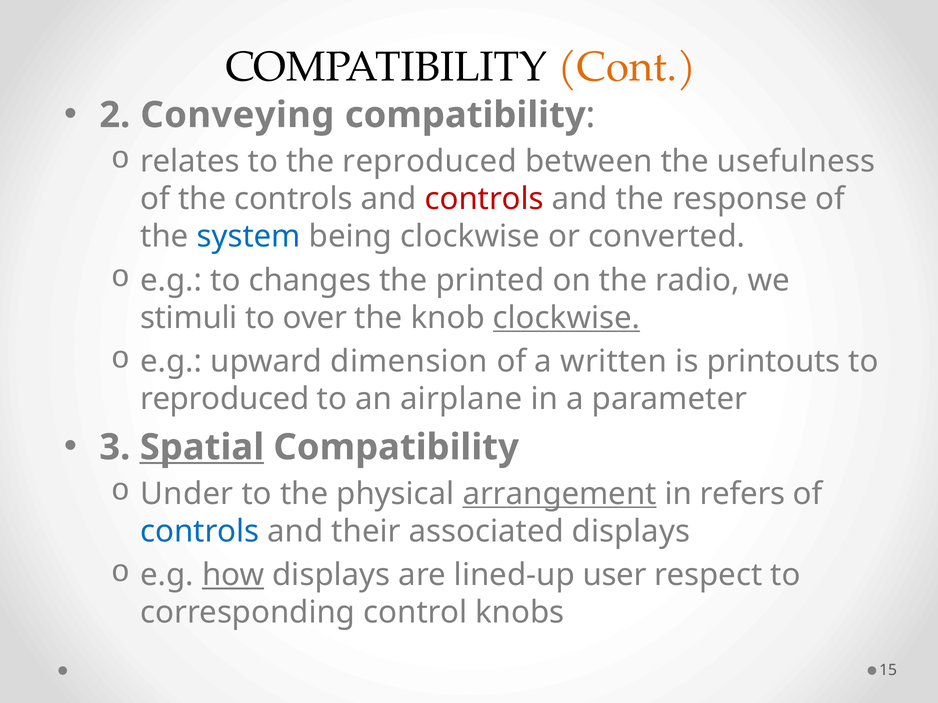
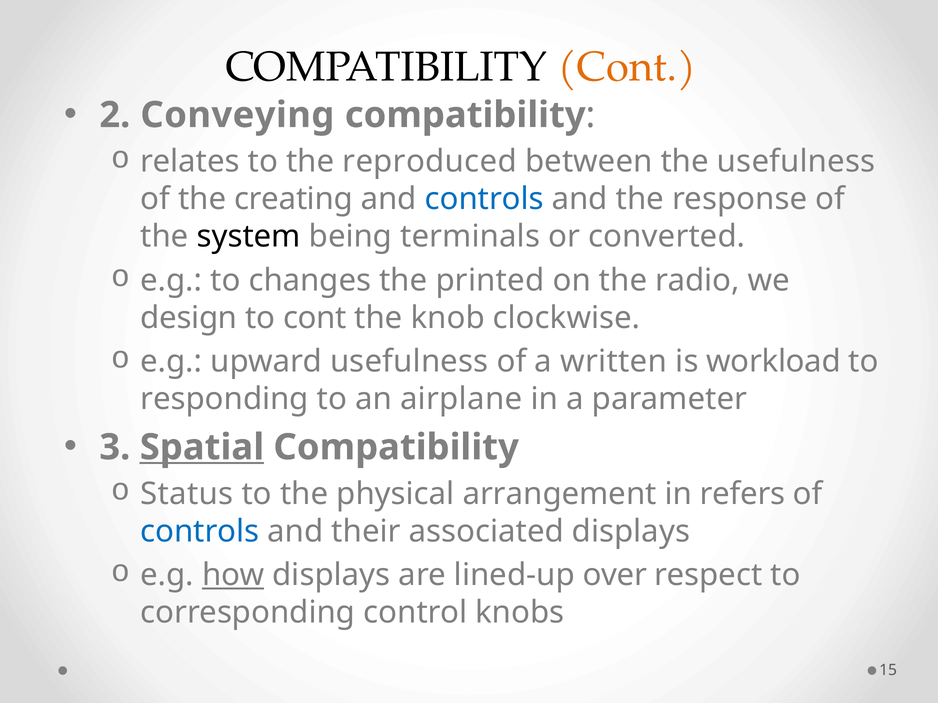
the controls: controls -> creating (294, 199)
controls colour: red -> blue (484, 199)
system colour: blue -> black (249, 237)
being clockwise: clockwise -> terminals (470, 237)
stimuli: stimuli -> design (189, 318)
to over: over -> cont (315, 318)
clockwise underline: present -> none (567, 318)
upward dimension: dimension -> usefulness (409, 362)
printouts: printouts -> workload (774, 362)
reproduced: reproduced -> responding (225, 399)
Under: Under -> Status (187, 494)
arrangement underline: present -> none (560, 494)
user: user -> over (615, 575)
